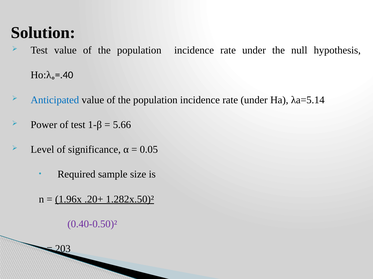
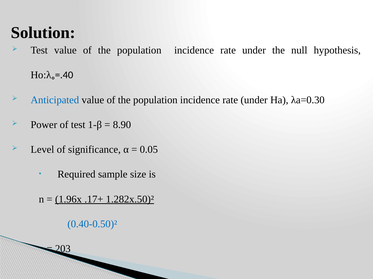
λa=5.14: λa=5.14 -> λa=0.30 (308, 100)
5.66: 5.66 -> 8.90 (122, 125)
.20+: .20+ -> .17+ (94, 200)
0.40-0.50)² colour: purple -> blue (92, 225)
